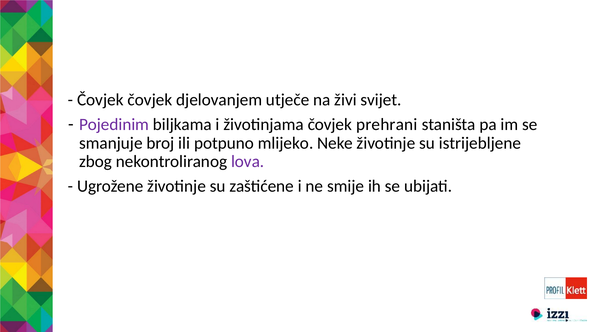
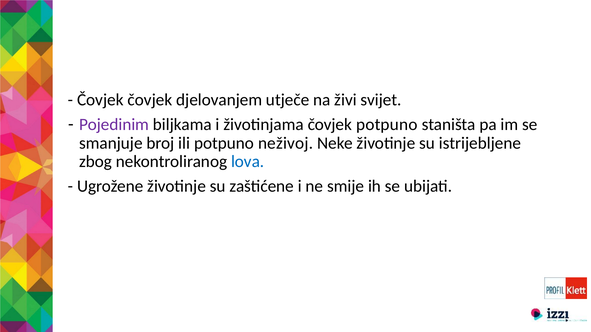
čovjek prehrani: prehrani -> potpuno (387, 125)
mlijeko: mlijeko -> neživoj (286, 143)
lova colour: purple -> blue (248, 162)
